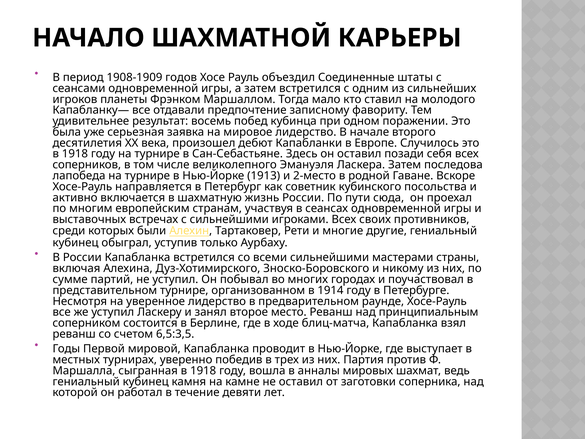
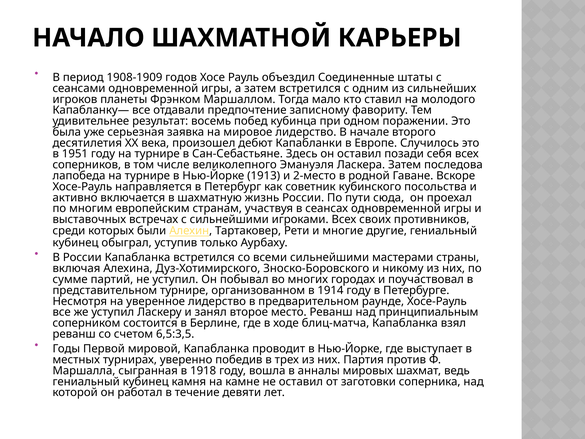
1918: 1918 -> 1951 (75, 154)
